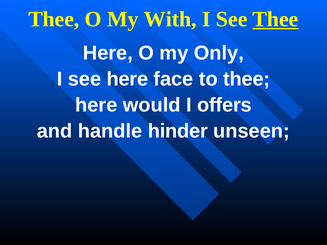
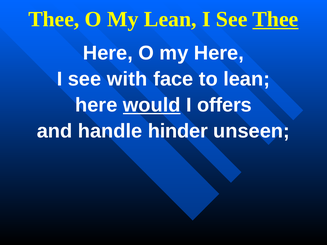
My With: With -> Lean (170, 19)
my Only: Only -> Here (219, 53)
see here: here -> with (127, 79)
to thee: thee -> lean (247, 79)
would underline: none -> present (152, 105)
